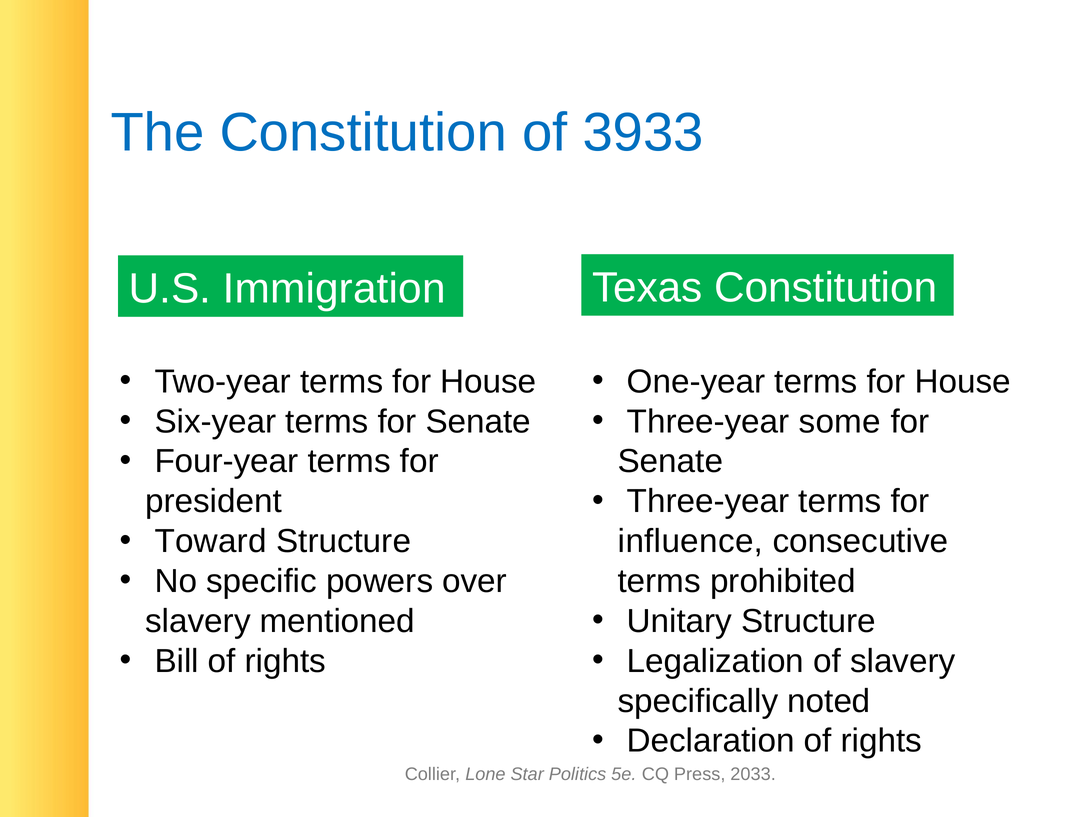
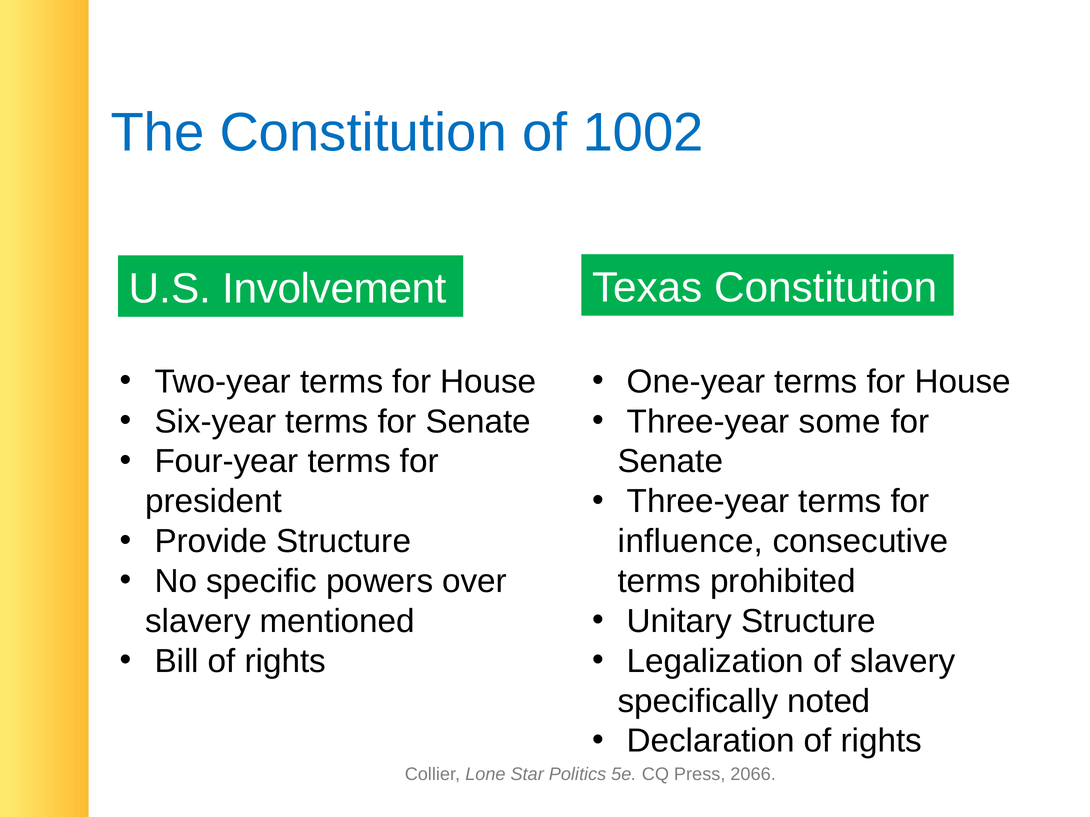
3933: 3933 -> 1002 (643, 133)
Immigration: Immigration -> Involvement (335, 289)
Toward: Toward -> Provide (211, 542)
2033: 2033 -> 2066 (753, 775)
